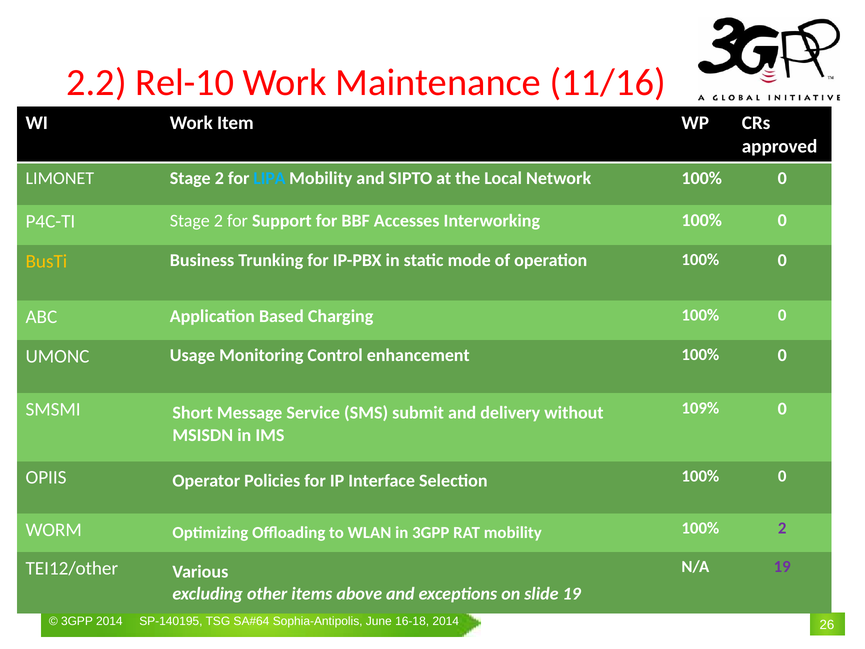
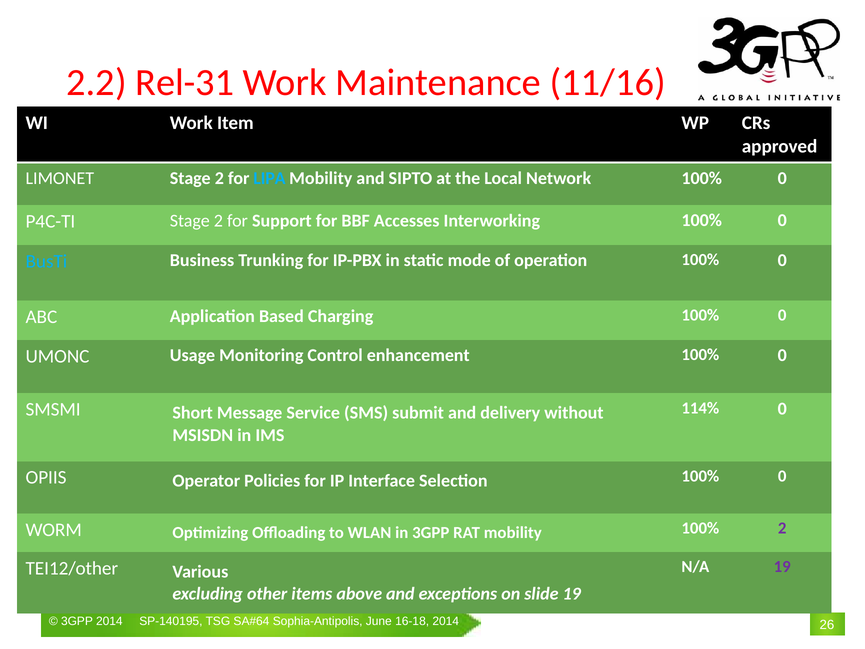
Rel-10: Rel-10 -> Rel-31 (185, 83)
BusTi colour: yellow -> light blue (46, 261)
109%: 109% -> 114% (700, 408)
